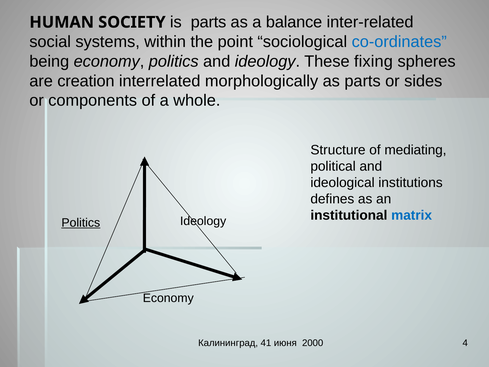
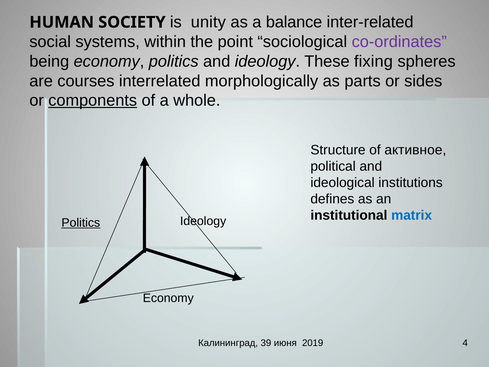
is parts: parts -> unity (208, 22)
co-ordinates colour: blue -> purple (399, 42)
creation: creation -> courses (86, 81)
components underline: none -> present (93, 100)
mediating: mediating -> активное (415, 150)
41: 41 -> 39 (266, 343)
2000: 2000 -> 2019 (313, 343)
